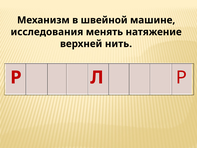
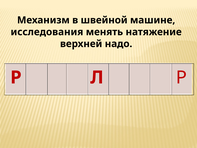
нить: нить -> надо (119, 44)
